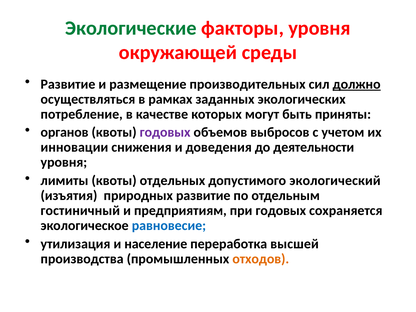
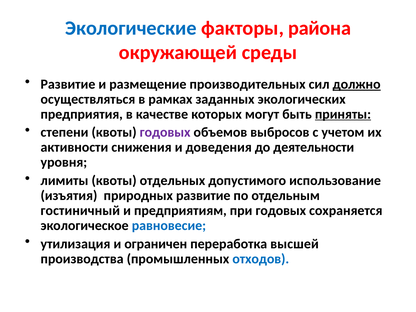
Экологические colour: green -> blue (131, 28)
факторы уровня: уровня -> района (320, 28)
потребление: потребление -> предприятия (82, 114)
приняты underline: none -> present (343, 114)
органов: органов -> степени (64, 132)
инновации: инновации -> активности (74, 147)
экологический: экологический -> использование (335, 181)
население: население -> ограничен (156, 244)
отходов colour: orange -> blue (261, 259)
